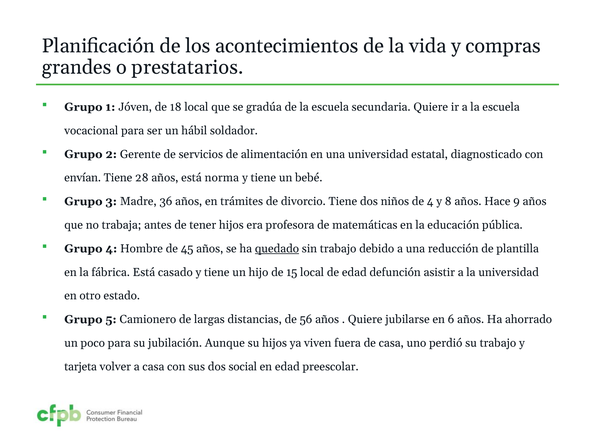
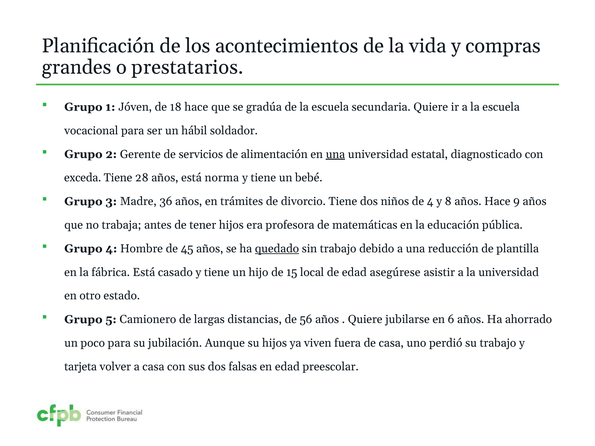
18 local: local -> hace (196, 107)
una underline: none -> present (335, 154)
envían: envían -> exceda (83, 178)
defunción: defunción -> asegúrese (395, 272)
social: social -> falsas (243, 367)
